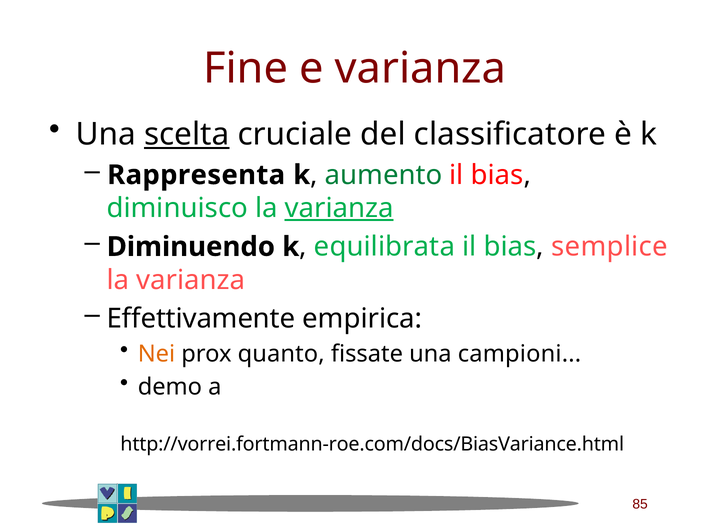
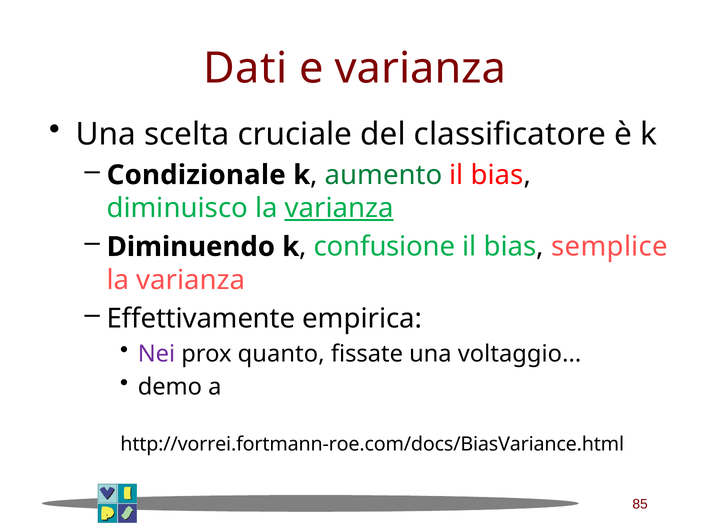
Fine: Fine -> Dati (245, 69)
scelta underline: present -> none (187, 134)
Rappresenta: Rappresenta -> Condizionale (196, 175)
equilibrata: equilibrata -> confusione (385, 247)
Nei colour: orange -> purple (156, 354)
campioni: campioni -> voltaggio (520, 354)
